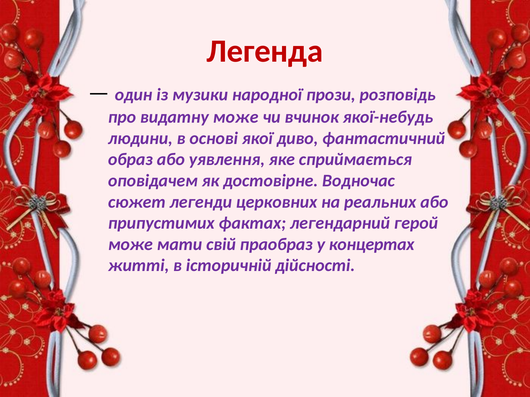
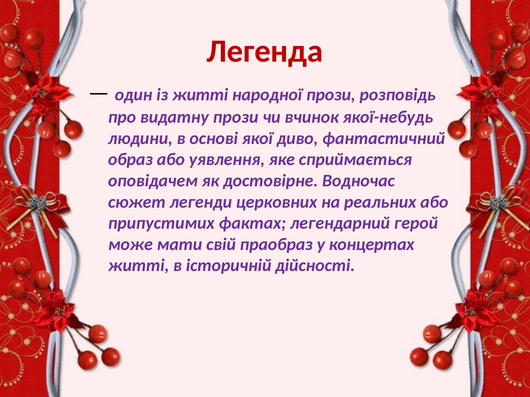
із музики: музики -> житті (200, 95)
видатну може: може -> прози (236, 117)
